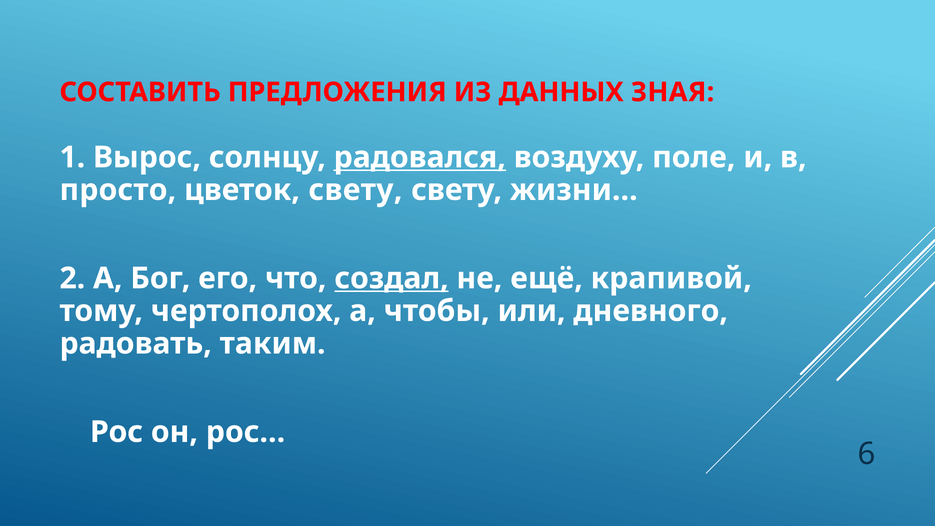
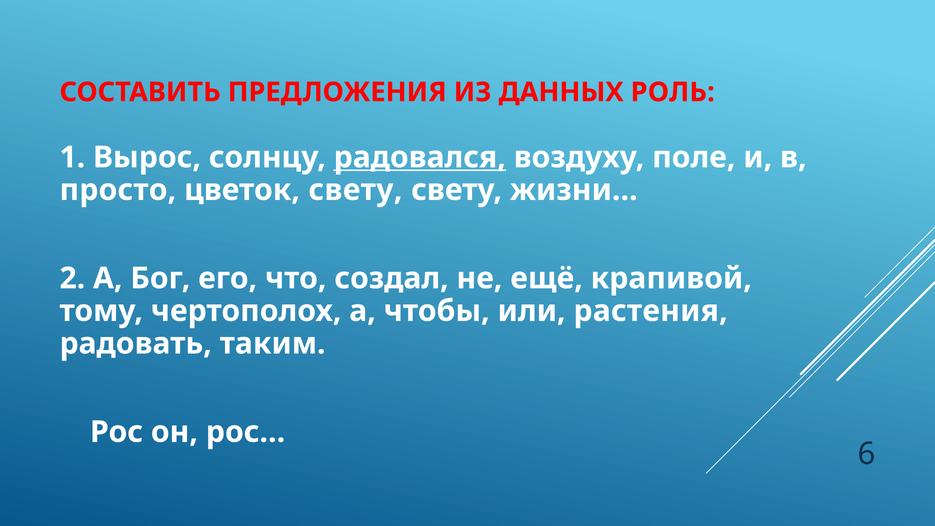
ЗНАЯ: ЗНАЯ -> РОЛЬ (673, 92)
создал underline: present -> none (391, 278)
дневного: дневного -> растения (651, 311)
